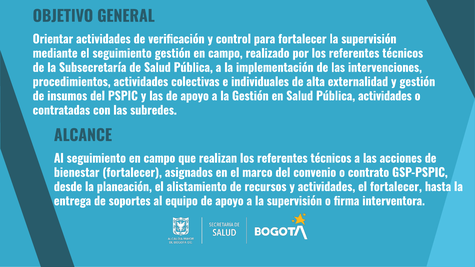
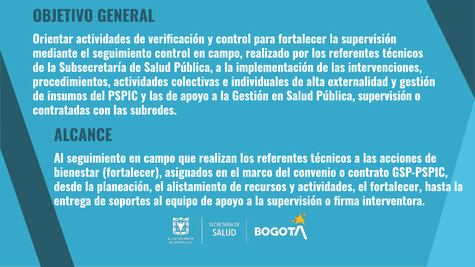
seguimiento gestión: gestión -> control (173, 54)
Pública actividades: actividades -> supervisión (385, 96)
